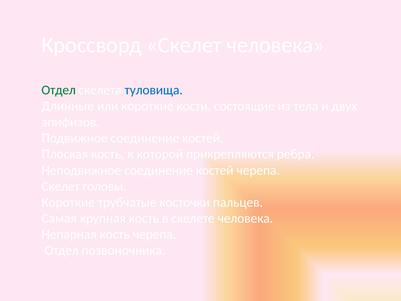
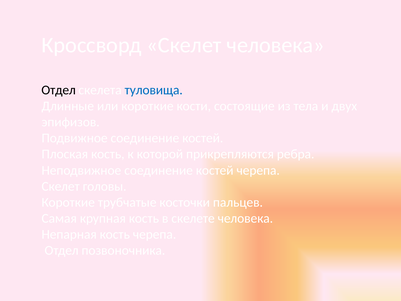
Отдел colour: green -> black (59, 90)
